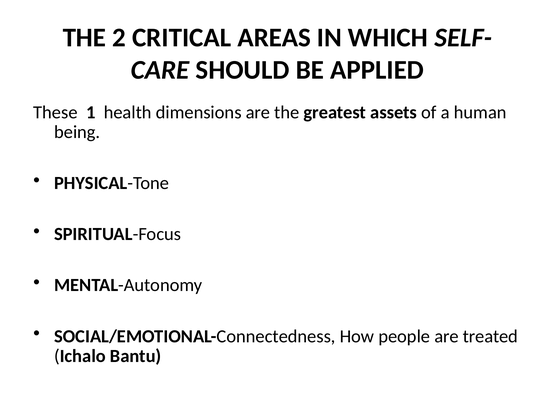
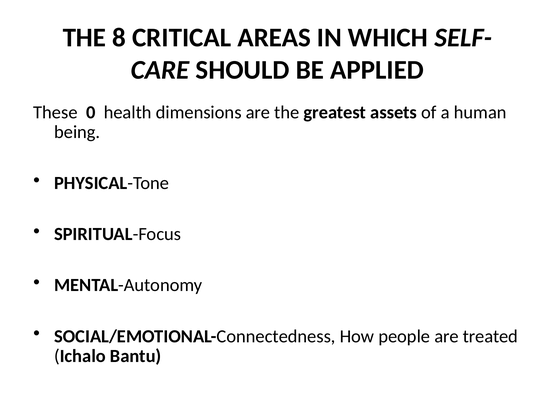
2: 2 -> 8 (119, 38)
1: 1 -> 0 (91, 112)
